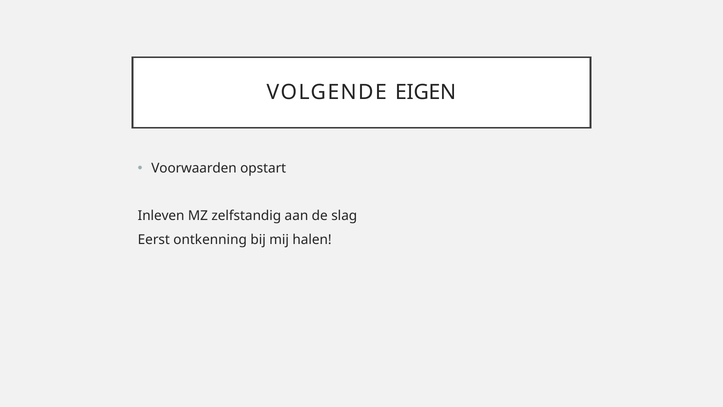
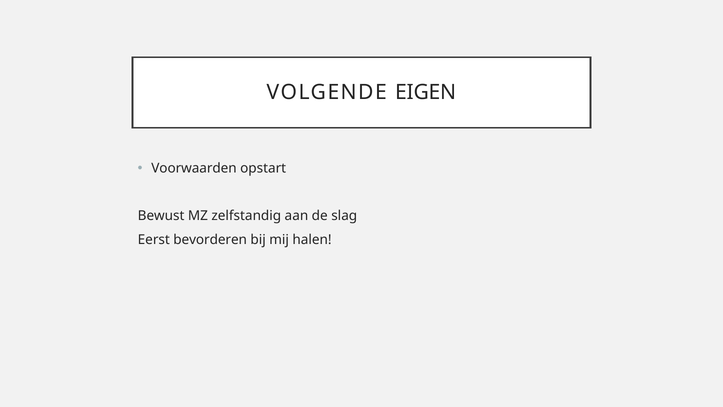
Inleven: Inleven -> Bewust (161, 216)
ontkenning: ontkenning -> bevorderen (210, 240)
